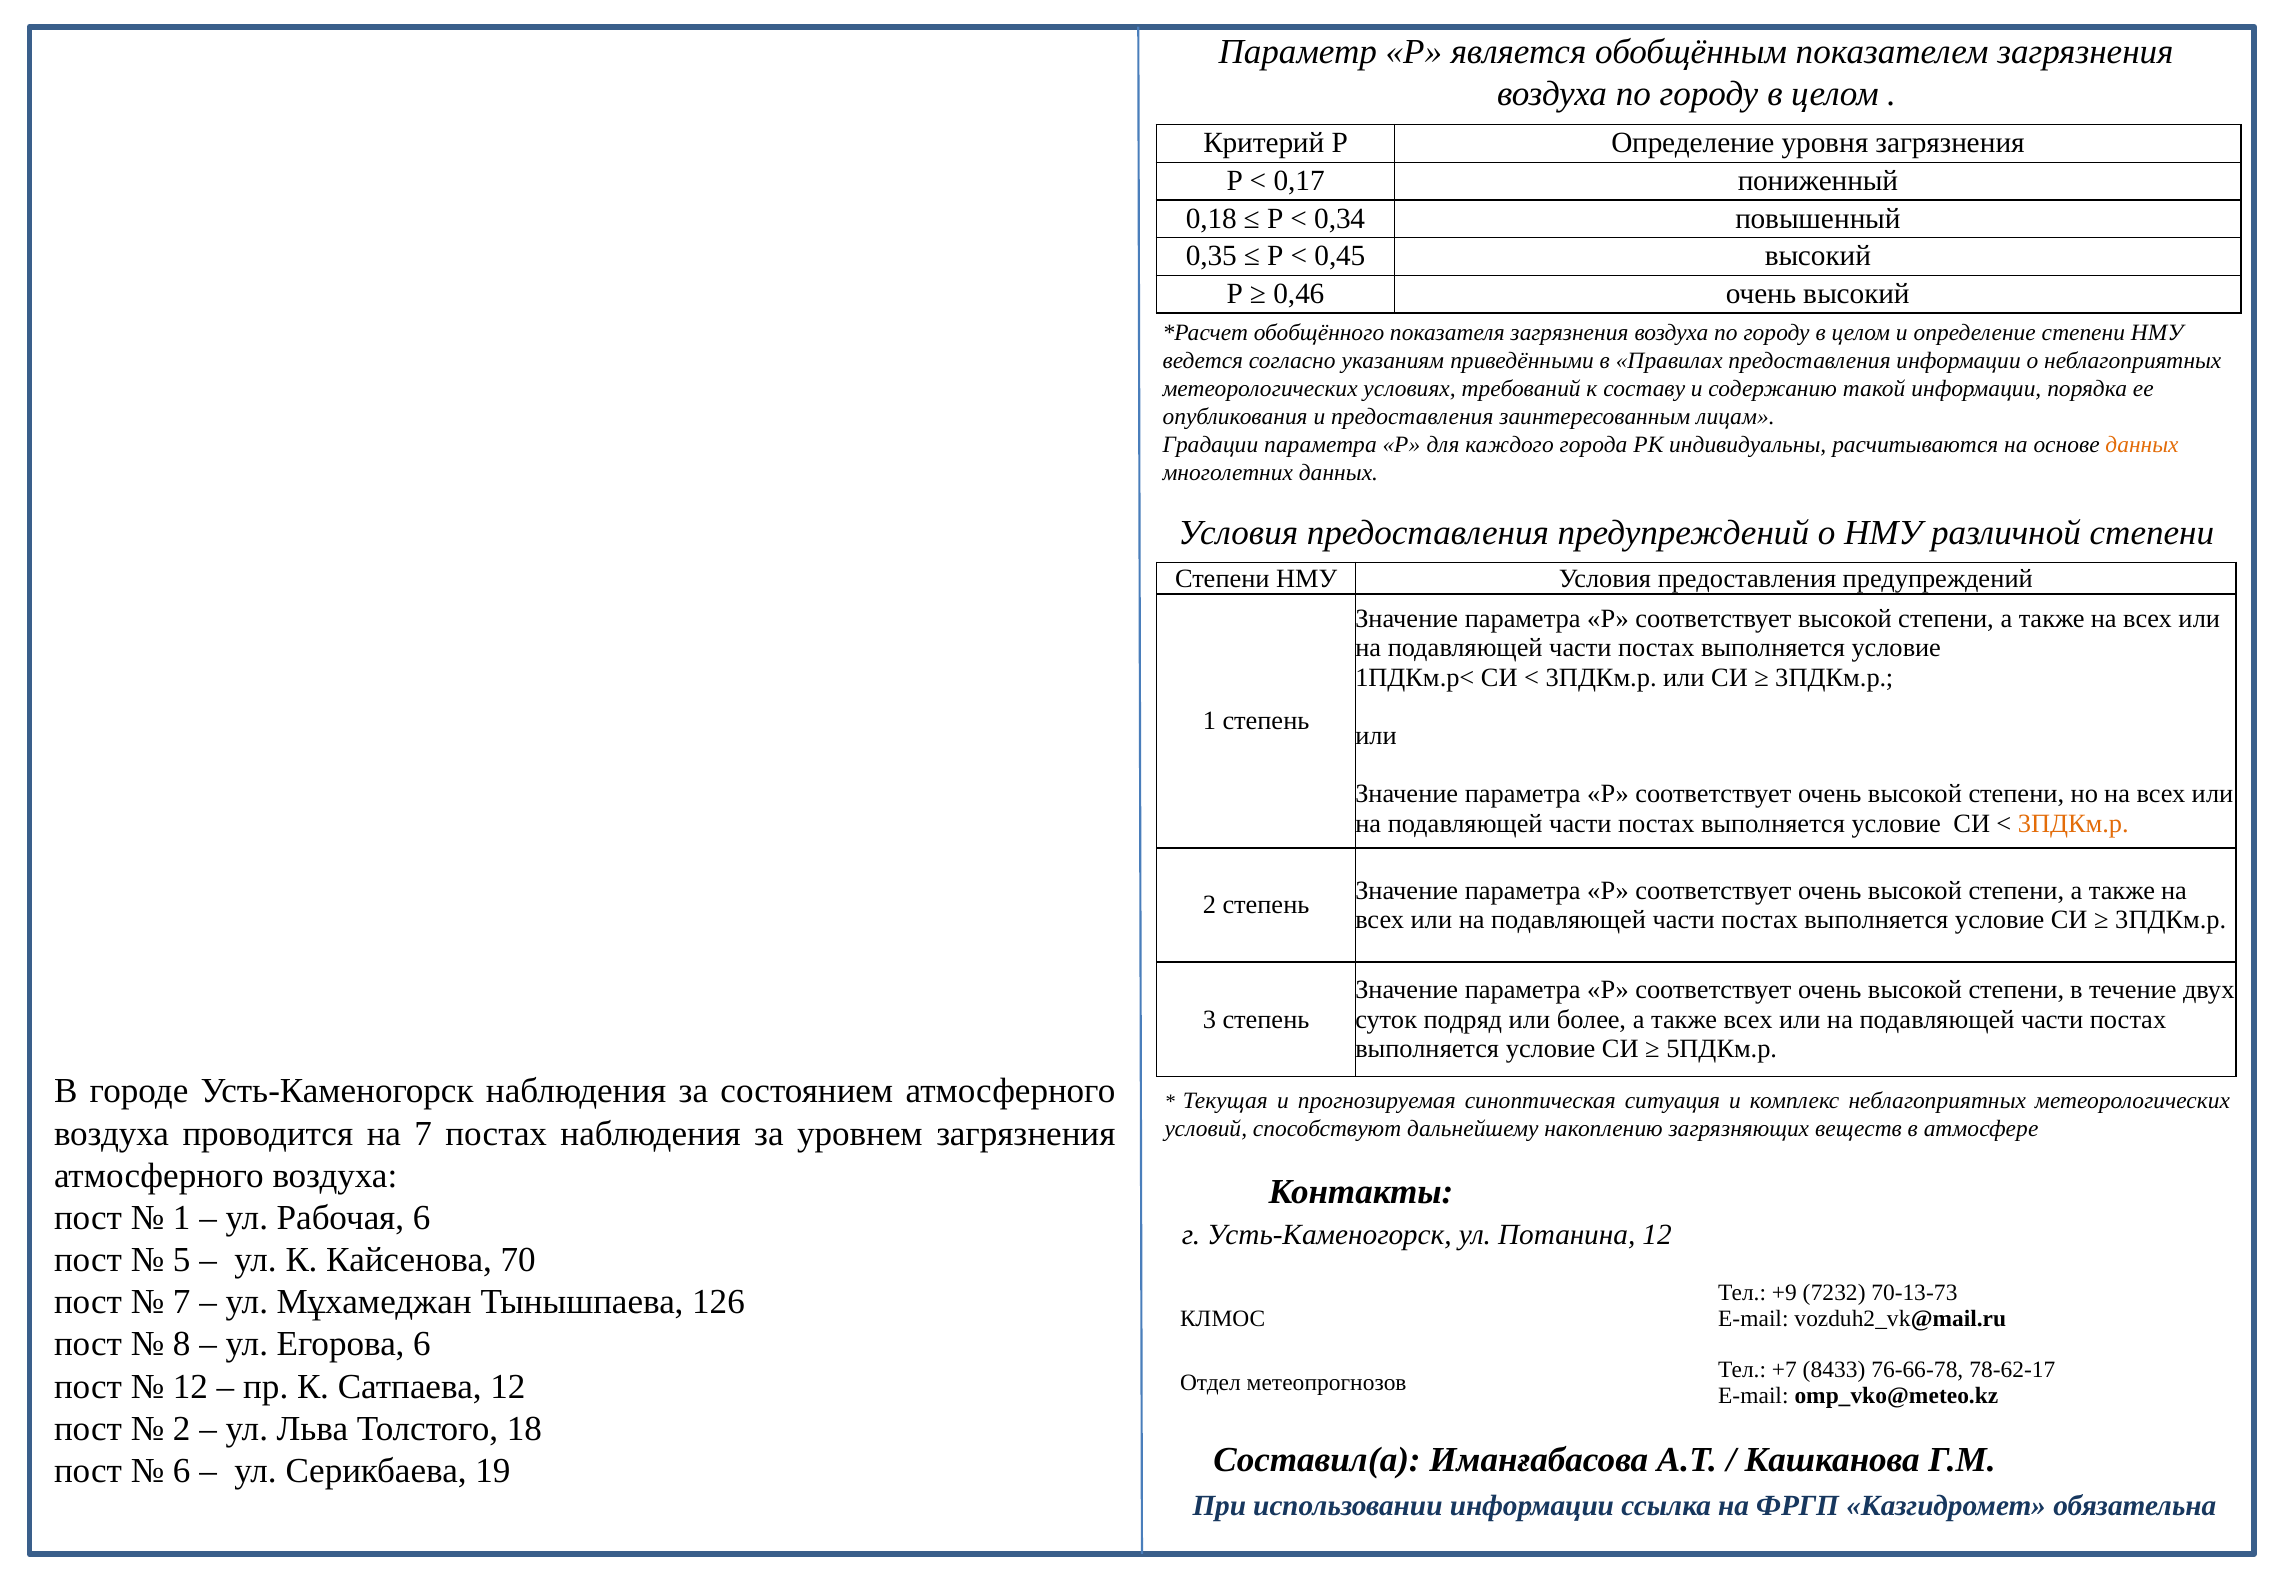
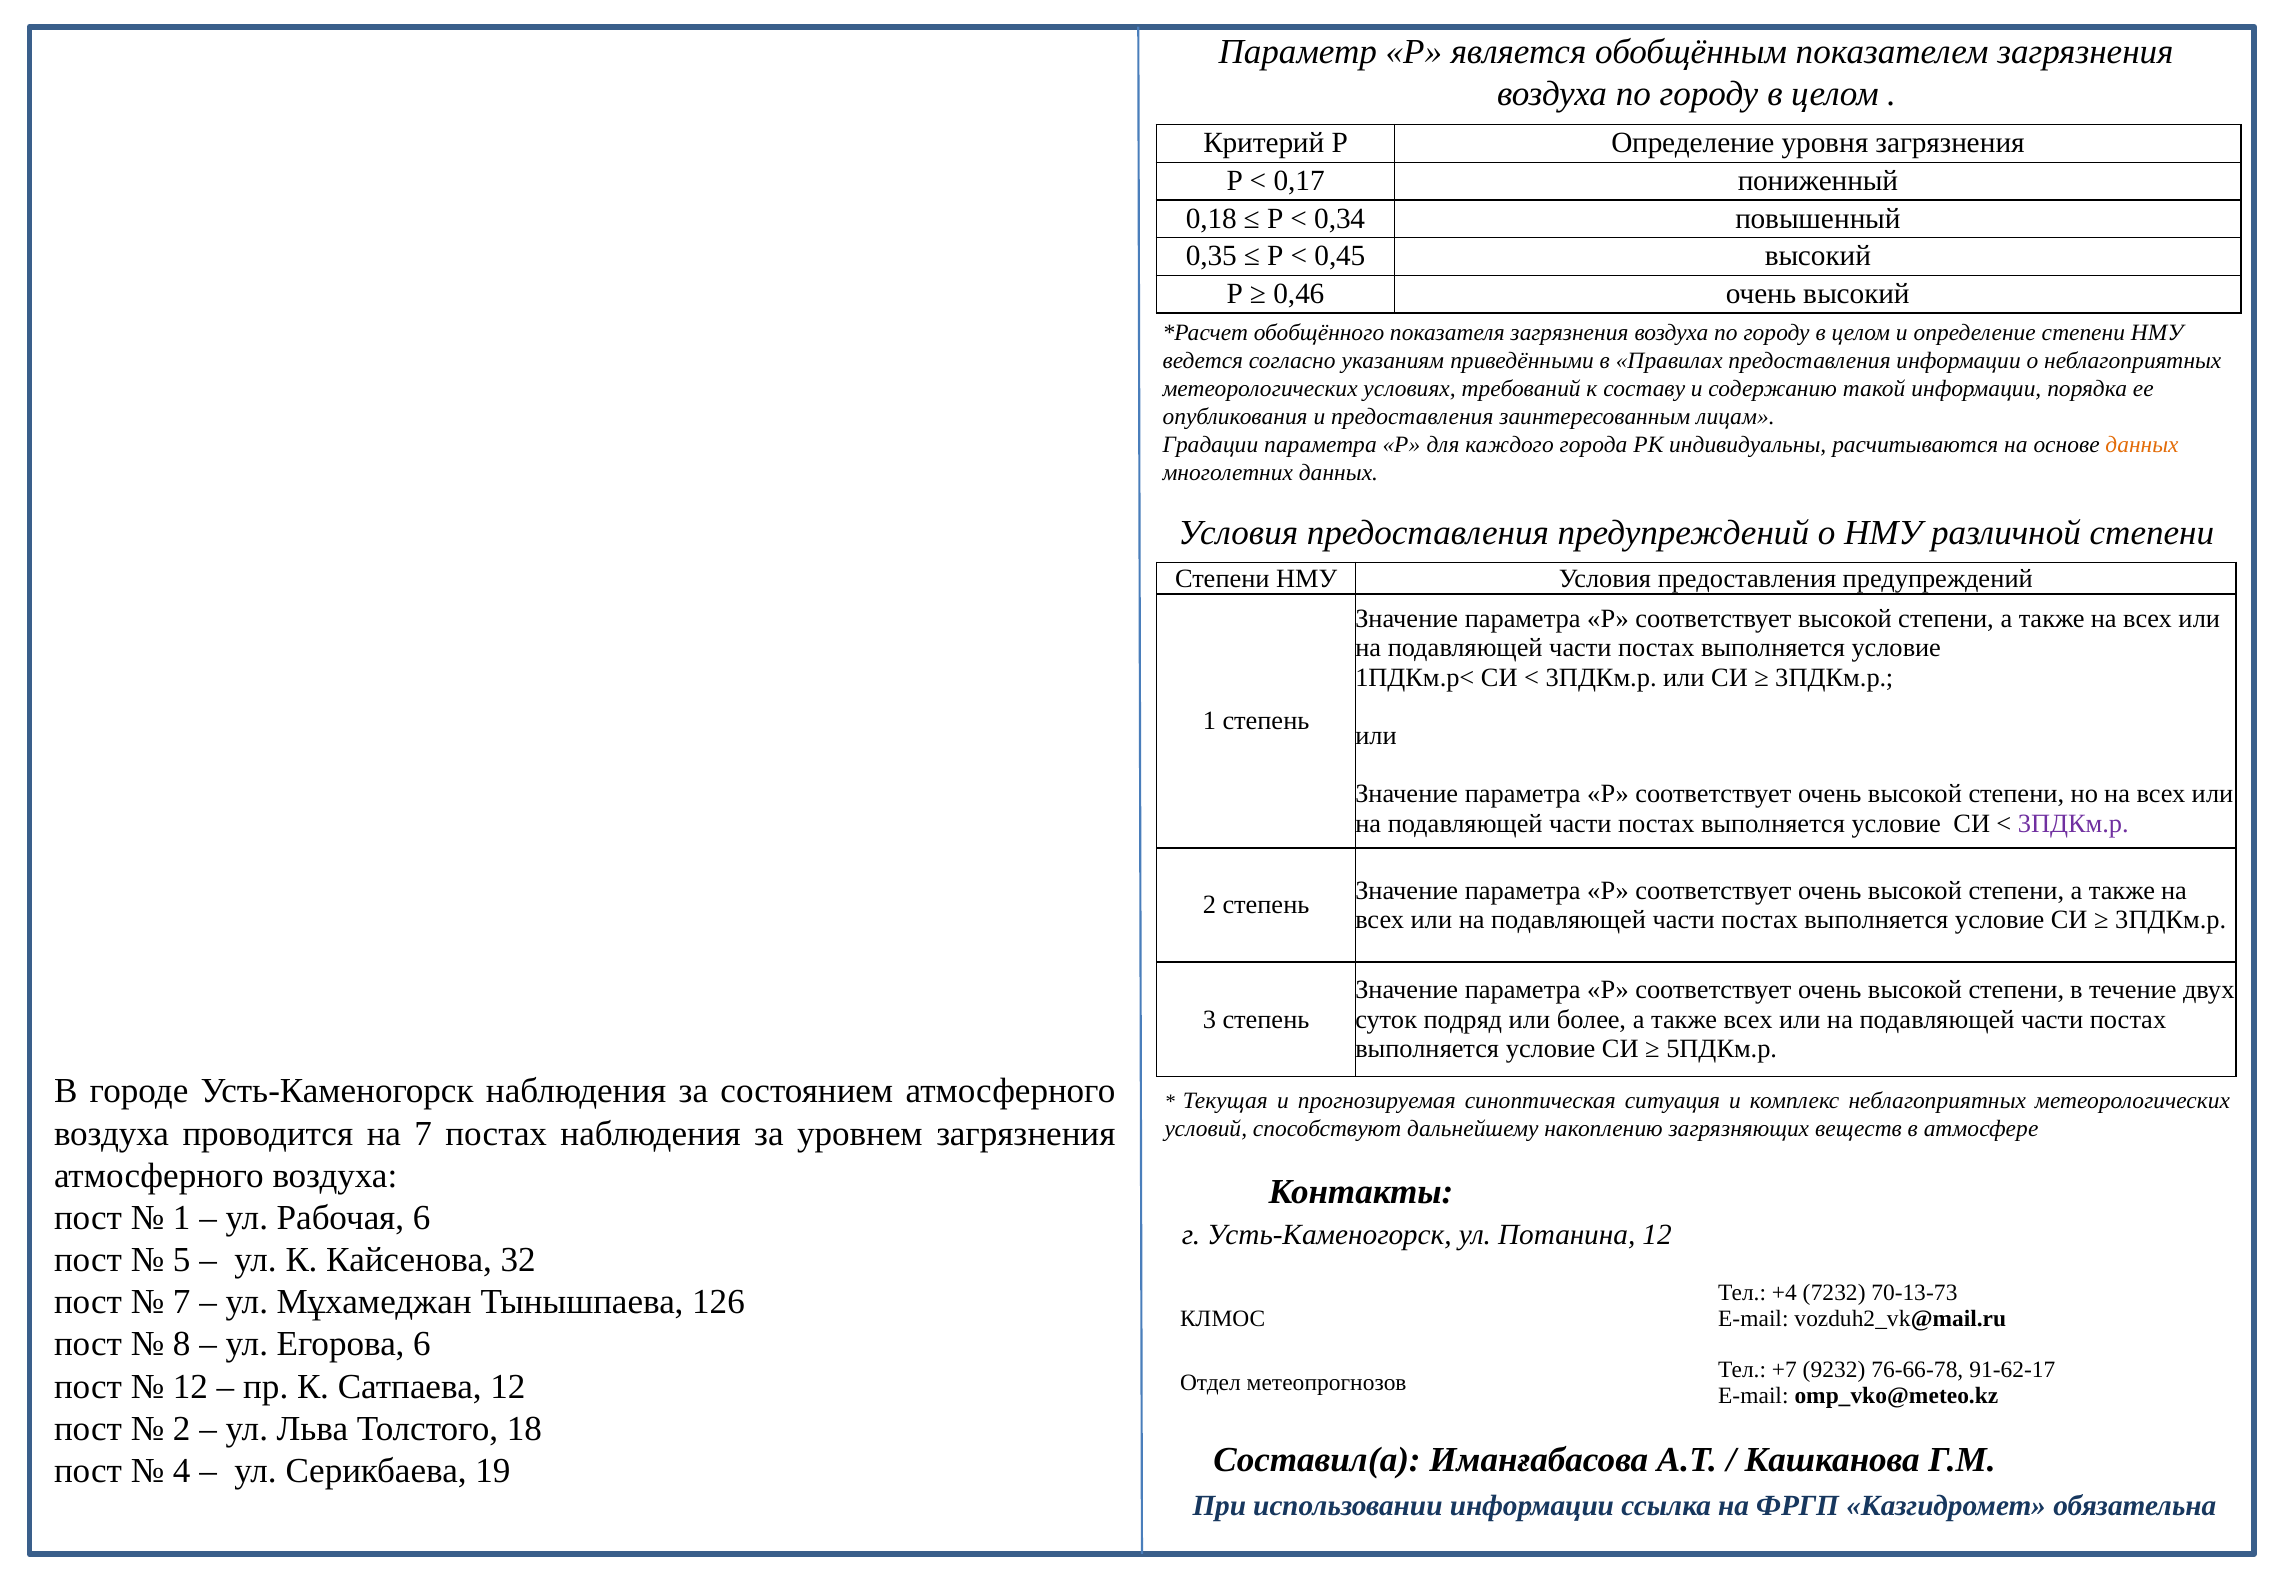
3ПДКм.р colour: orange -> purple (2073, 824)
70: 70 -> 32 (518, 1260)
+9: +9 -> +4 (1784, 1293)
8433: 8433 -> 9232 (1834, 1370)
78-62-17: 78-62-17 -> 91-62-17 (2012, 1370)
6: 6 -> 4 (182, 1471)
